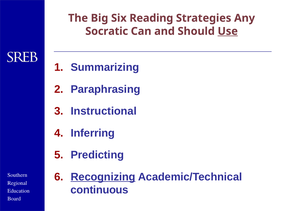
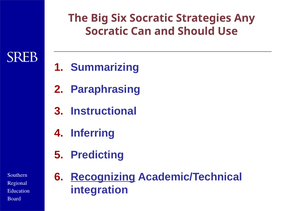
Six Reading: Reading -> Socratic (151, 18)
Use underline: present -> none (228, 31)
continuous: continuous -> integration (99, 190)
